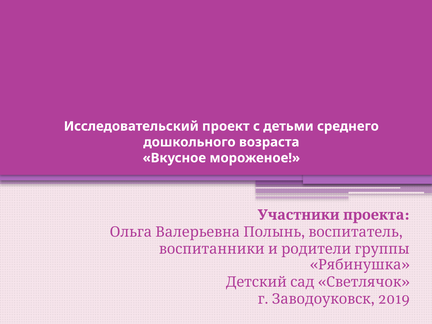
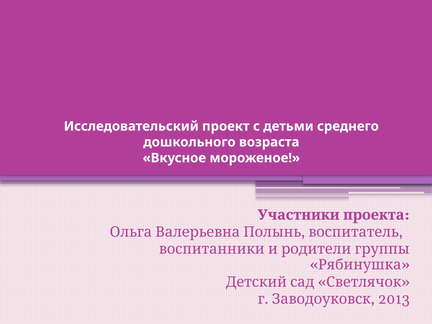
2019: 2019 -> 2013 (394, 299)
